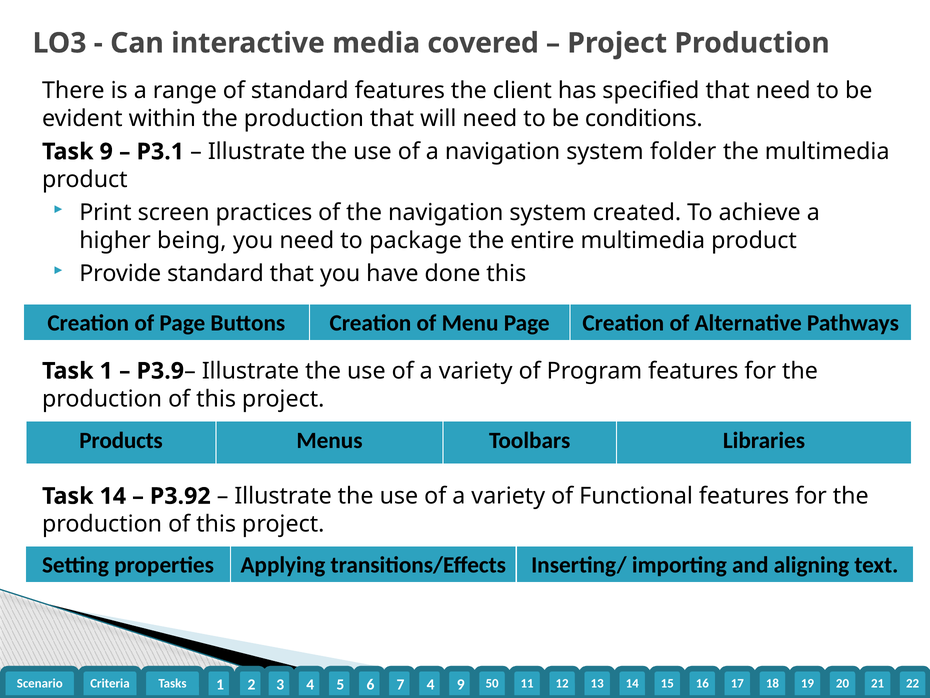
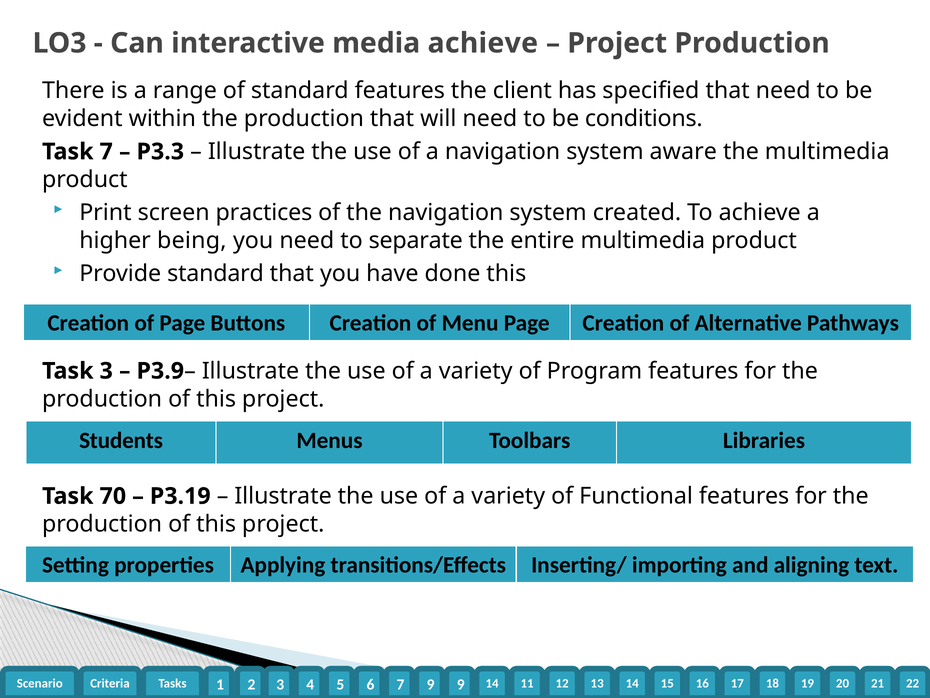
media covered: covered -> achieve (483, 43)
Task 9: 9 -> 7 (106, 152)
P3.1: P3.1 -> P3.3 (160, 152)
folder: folder -> aware (683, 152)
package: package -> separate (416, 240)
Task 1: 1 -> 3 (106, 371)
Products: Products -> Students (121, 440)
Task 14: 14 -> 70 (113, 496)
P3.92: P3.92 -> P3.19 (180, 496)
4: 4 -> 9 (431, 684)
9 50: 50 -> 14 (492, 683)
